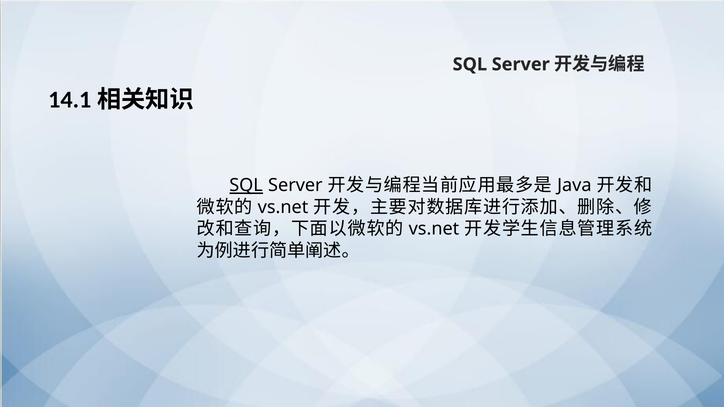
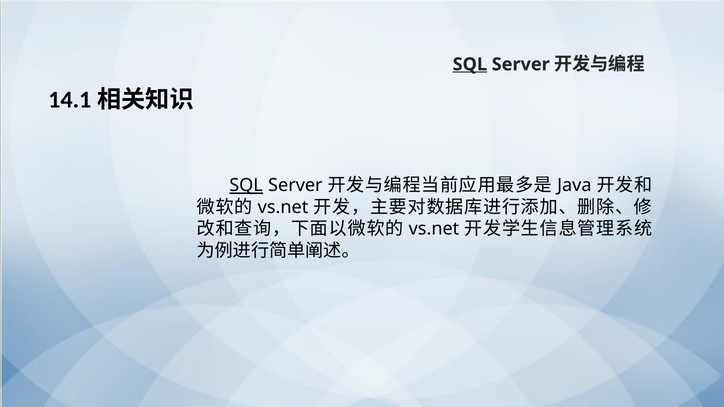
SQL underline: none -> present (470, 64)
